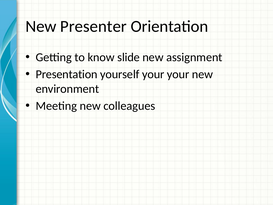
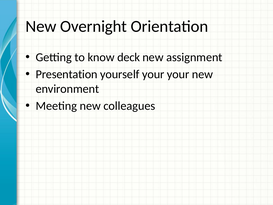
Presenter: Presenter -> Overnight (94, 26)
slide: slide -> deck (129, 57)
